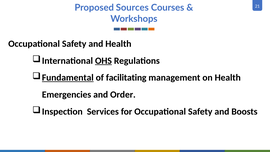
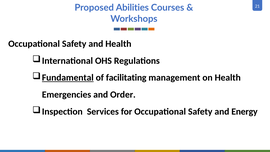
Sources: Sources -> Abilities (132, 8)
OHS underline: present -> none (103, 61)
Boosts: Boosts -> Energy (244, 112)
